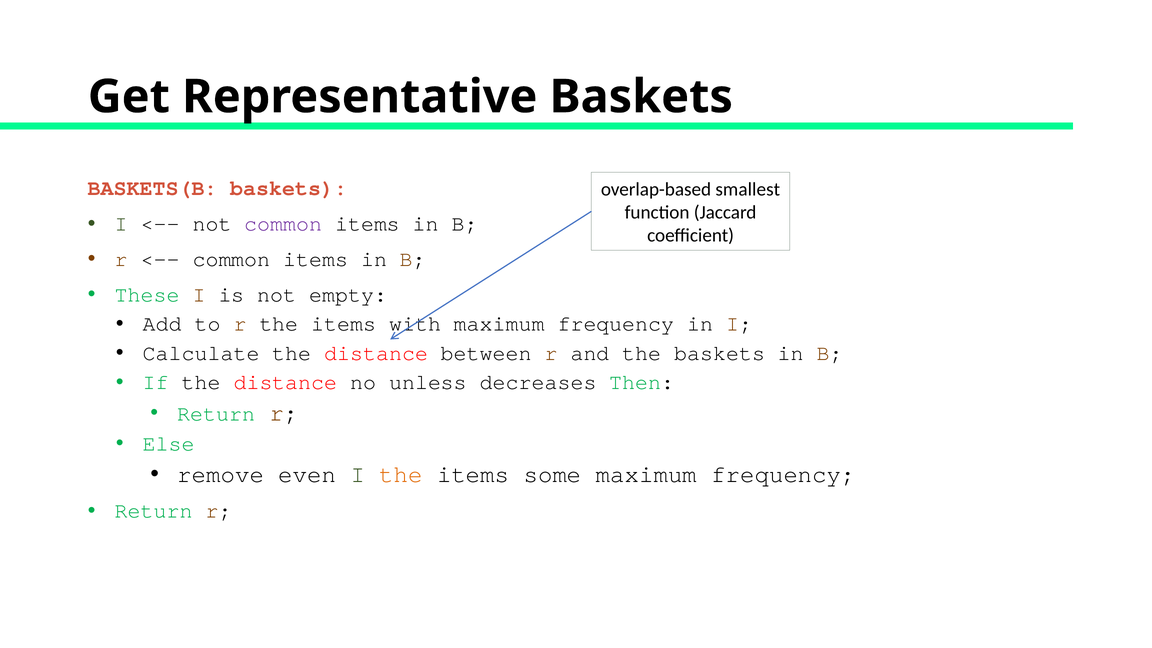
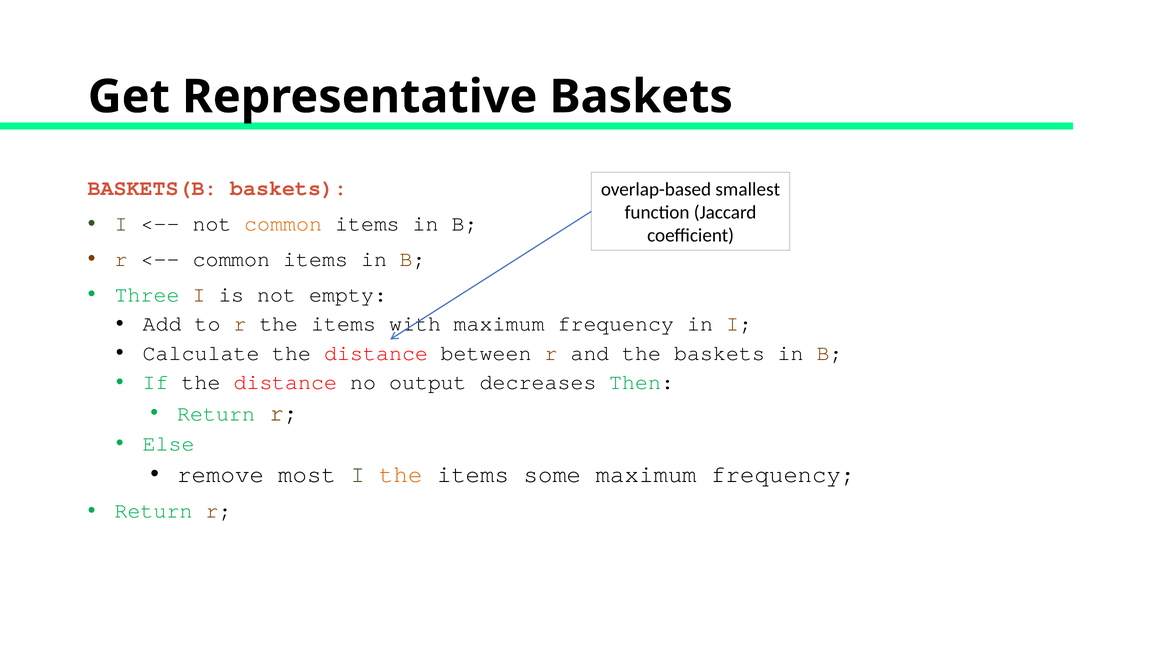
common colour: purple -> orange (283, 224)
These: These -> Three (147, 294)
unless: unless -> output (428, 382)
even: even -> most (307, 474)
